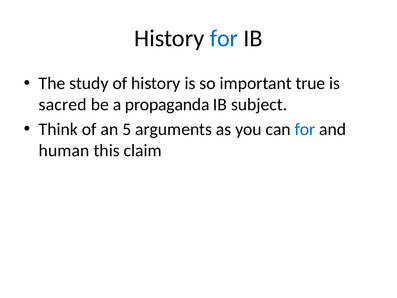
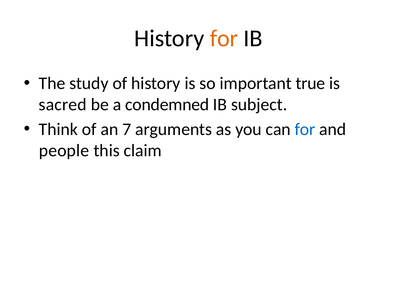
for colour: blue -> orange (224, 38)
propaganda: propaganda -> condemned (167, 104)
5: 5 -> 7 (127, 129)
human: human -> people (64, 150)
